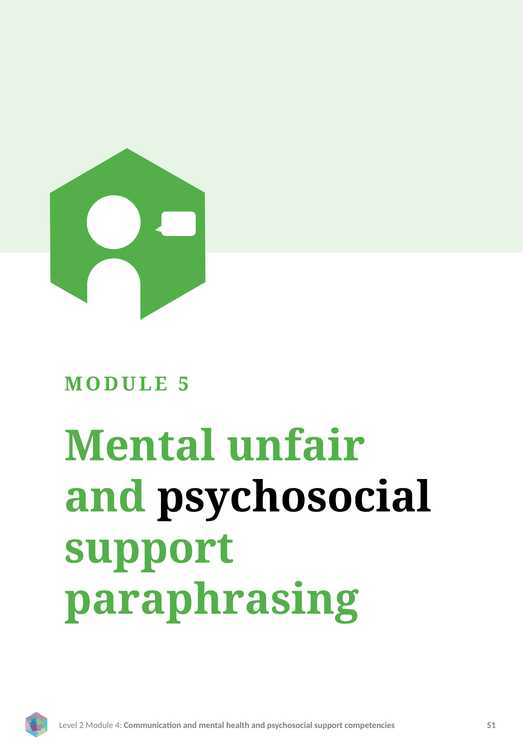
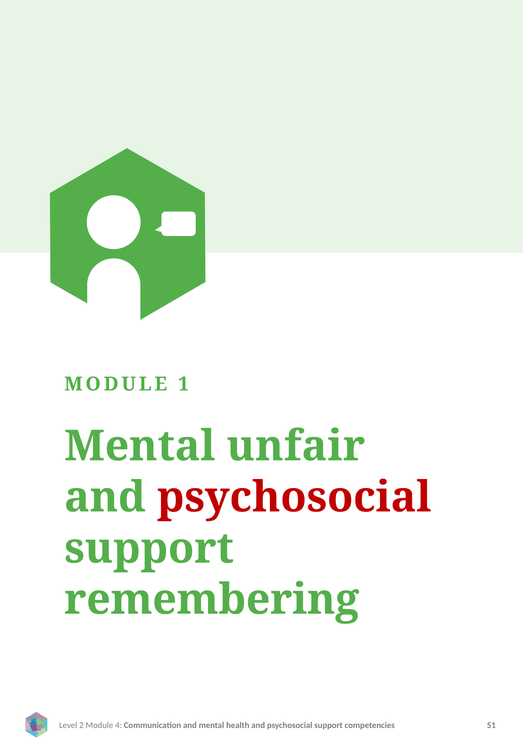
5: 5 -> 1 (183, 384)
psychosocial colour: black -> red (294, 497)
paraphrasing: paraphrasing -> remembering (212, 599)
